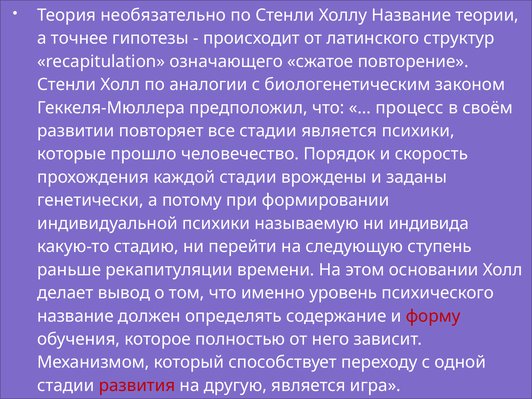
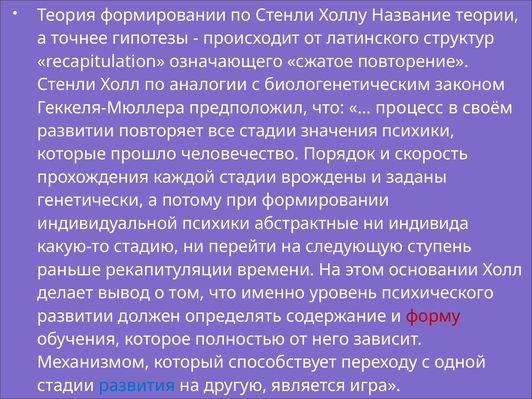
Теория необязательно: необязательно -> формировании (163, 15)
стадии является: является -> значения (339, 131)
называемую: называемую -> абстрактные (307, 223)
название: название -> развитии (75, 316)
развития colour: red -> blue (137, 385)
